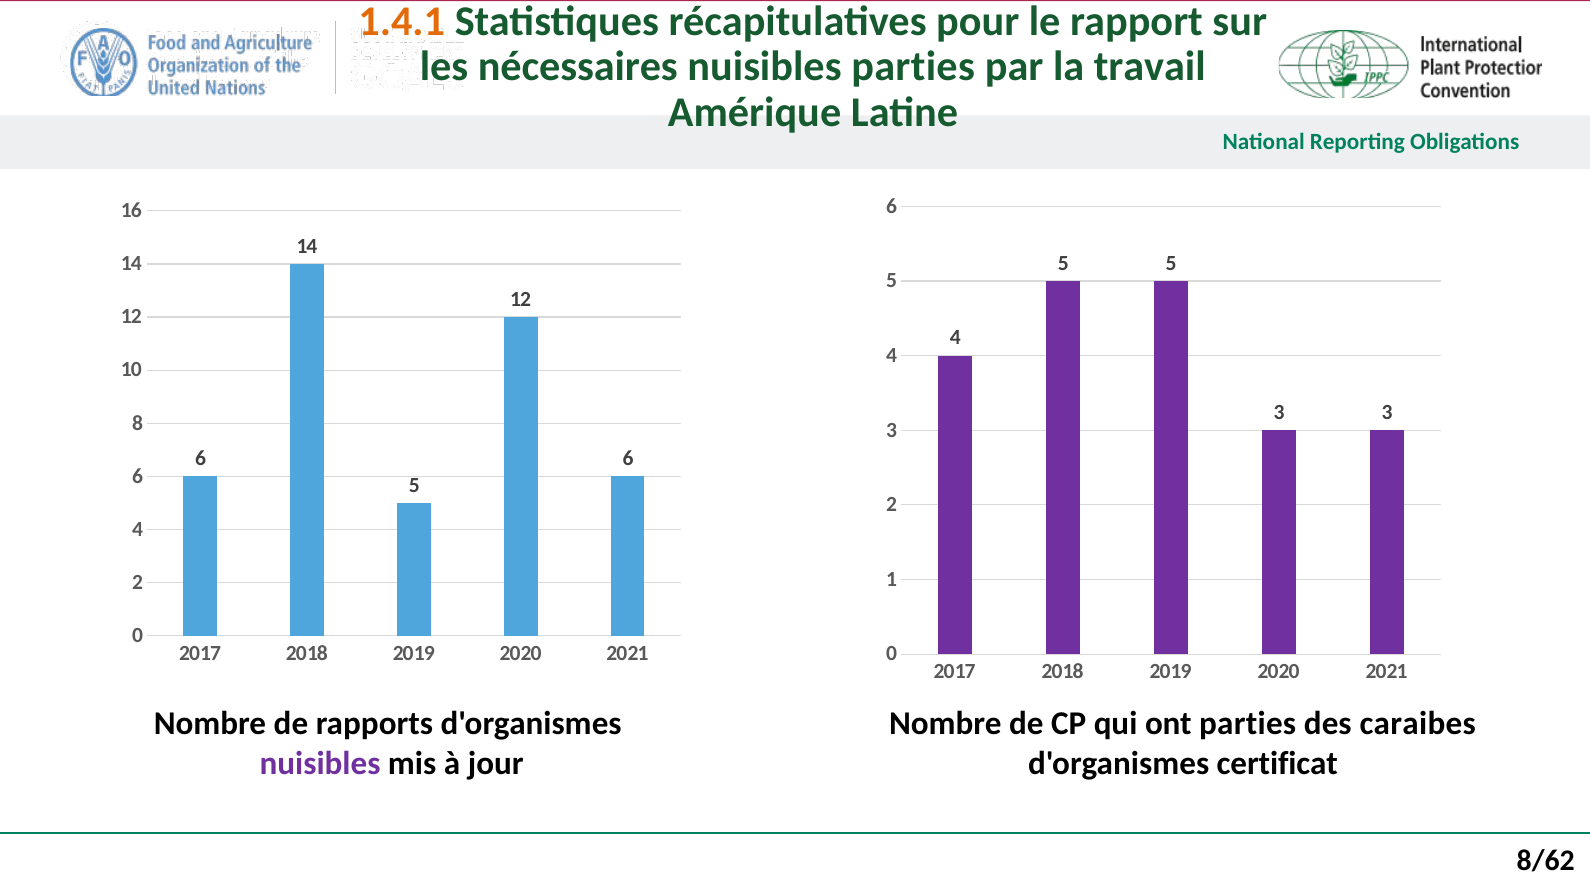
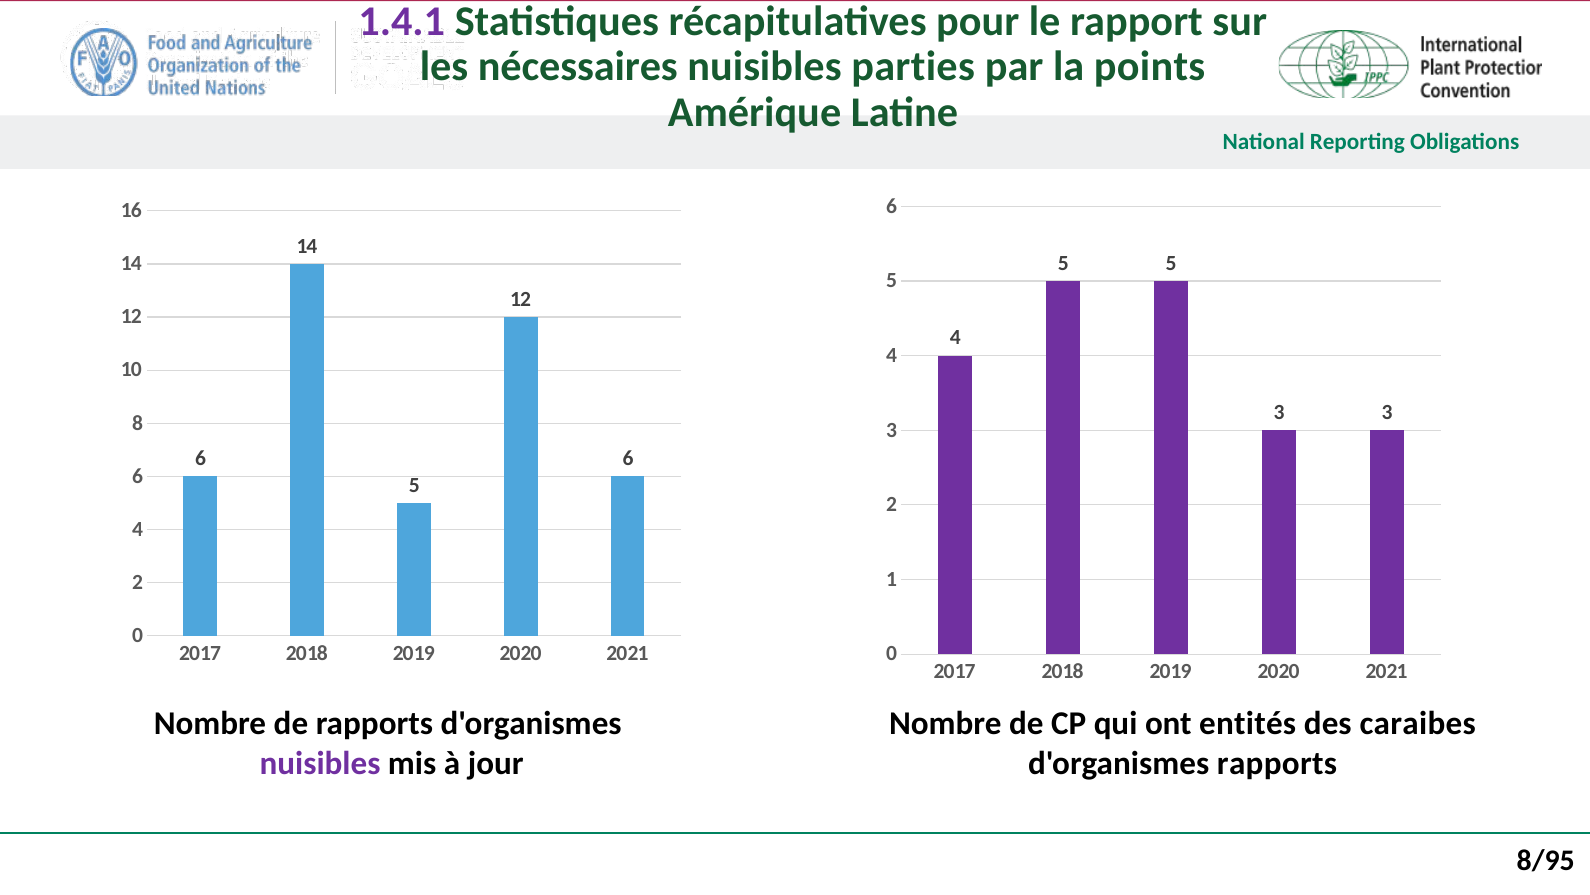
1.4.1 colour: orange -> purple (402, 21)
travail: travail -> points (1150, 67)
ont parties: parties -> entités (1248, 723)
d'organismes certificat: certificat -> rapports (1277, 763)
8/62: 8/62 -> 8/95 (1546, 860)
